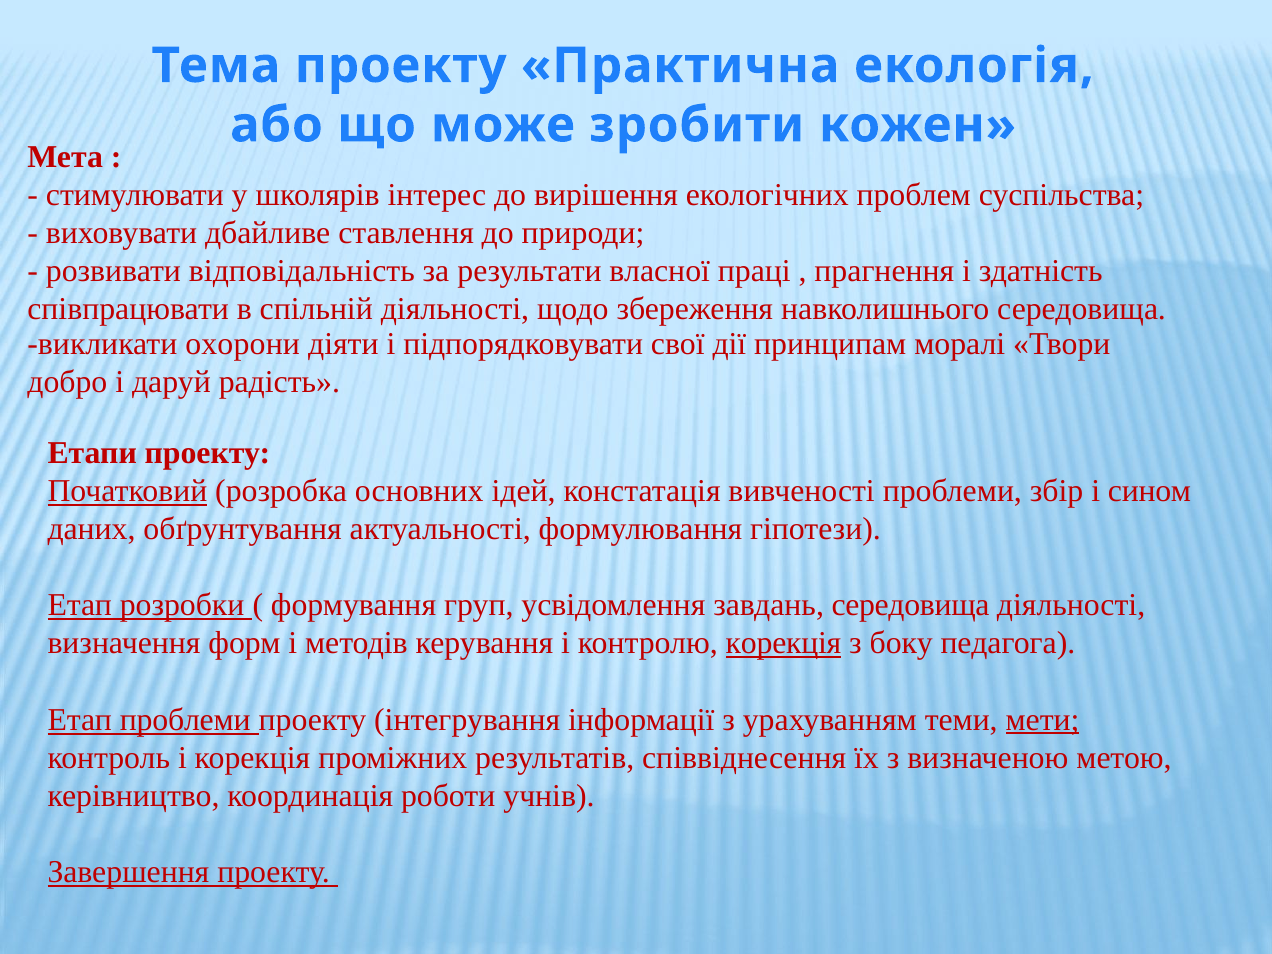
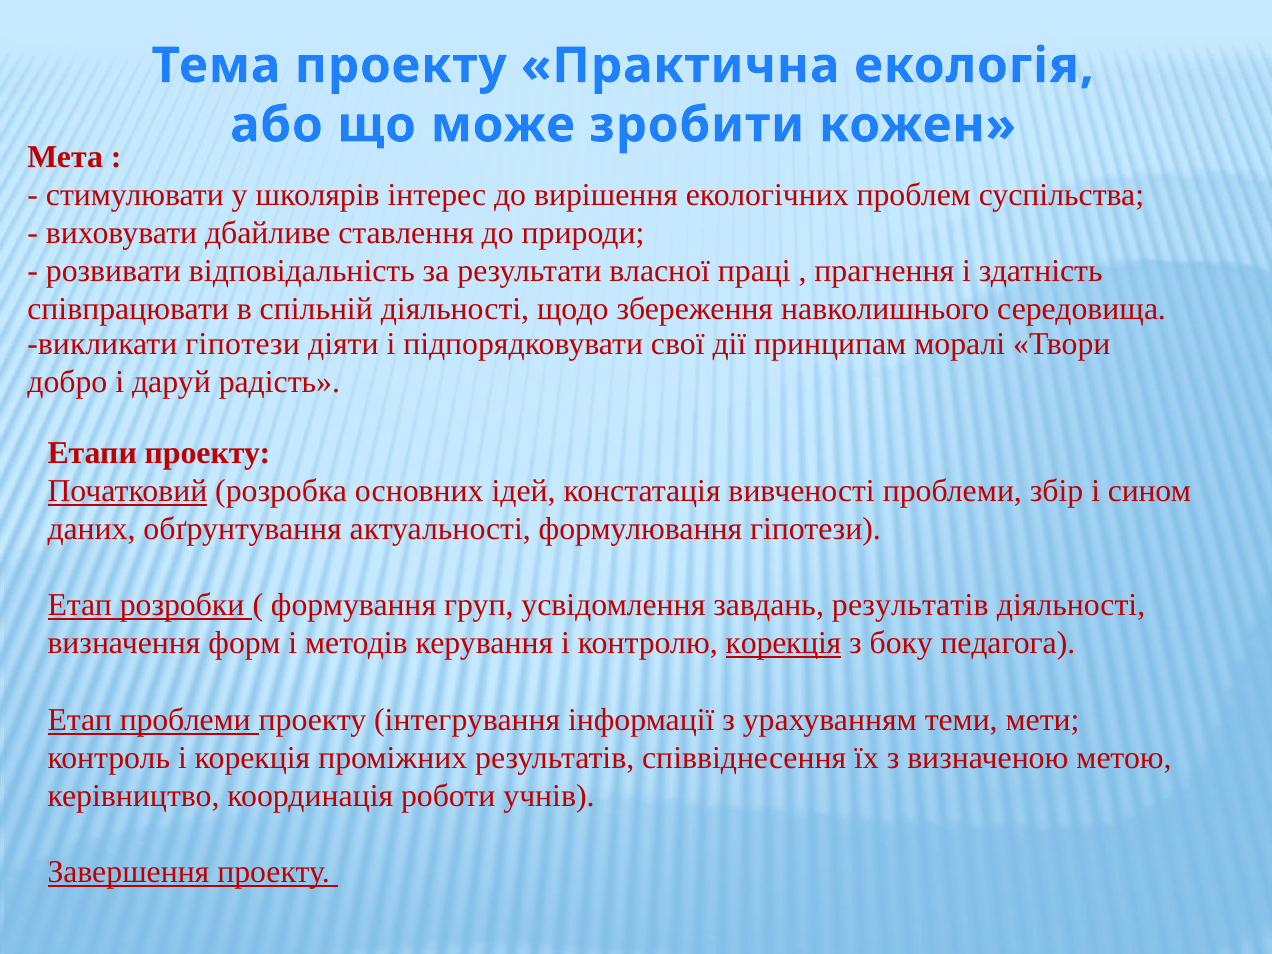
викликати охорони: охорони -> гіпотези (243, 344)
завдань середовища: середовища -> результатів (910, 605)
мети underline: present -> none (1043, 720)
